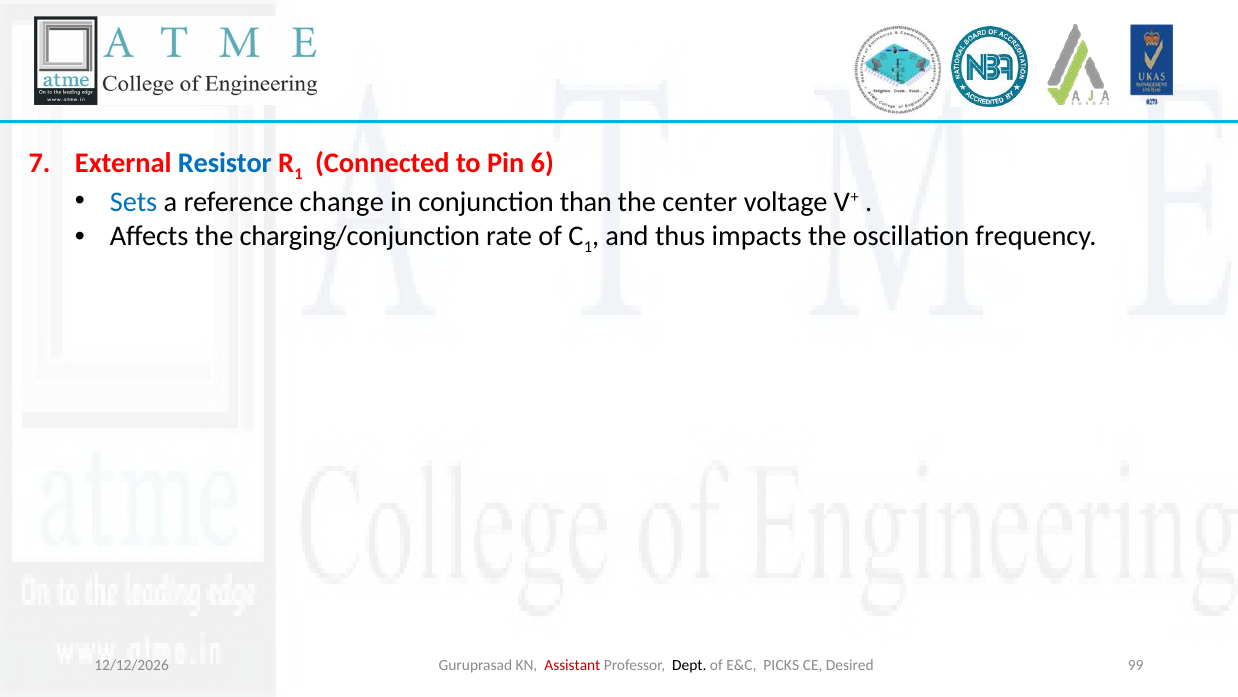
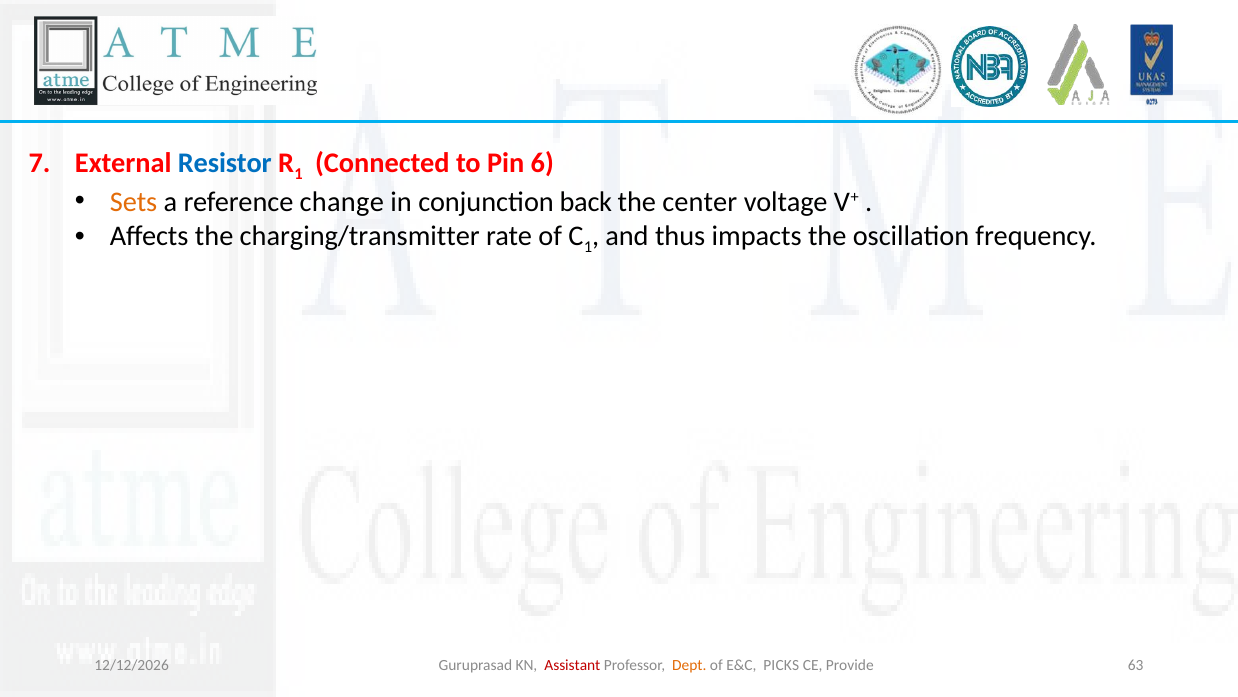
Sets colour: blue -> orange (134, 202)
than: than -> back (586, 202)
charging/conjunction: charging/conjunction -> charging/transmitter (360, 236)
99: 99 -> 63 (1136, 665)
Dept colour: black -> orange (689, 665)
Desired: Desired -> Provide (850, 665)
